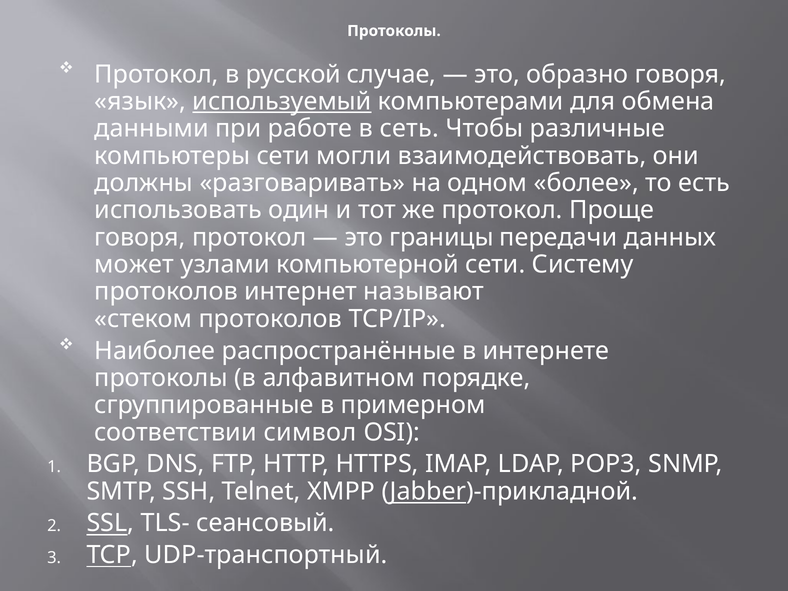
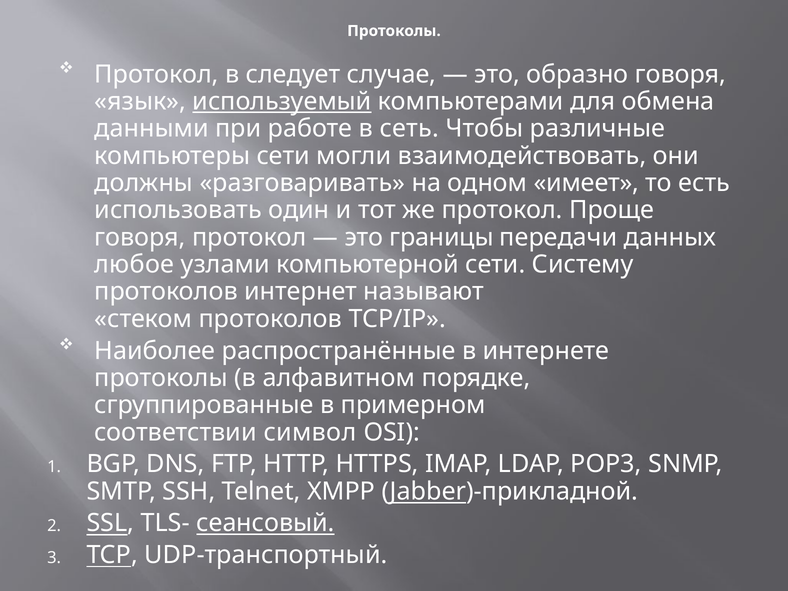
русской: русской -> следует (293, 74)
более: более -> имеет (586, 183)
может: может -> любое (134, 264)
сеансовый underline: none -> present (266, 523)
